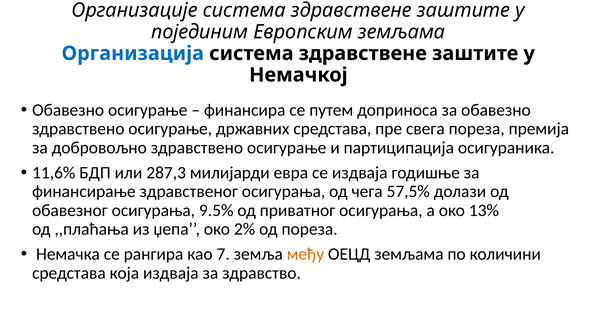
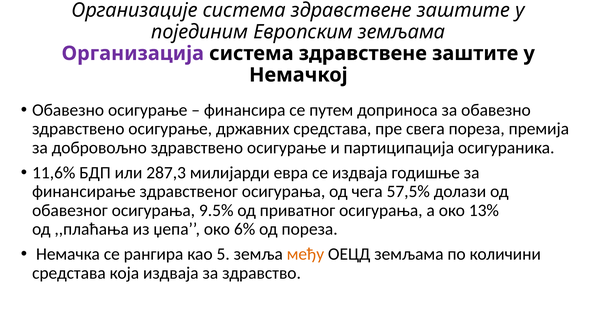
Организација colour: blue -> purple (133, 53)
2%: 2% -> 6% (245, 229)
7: 7 -> 5 (223, 254)
